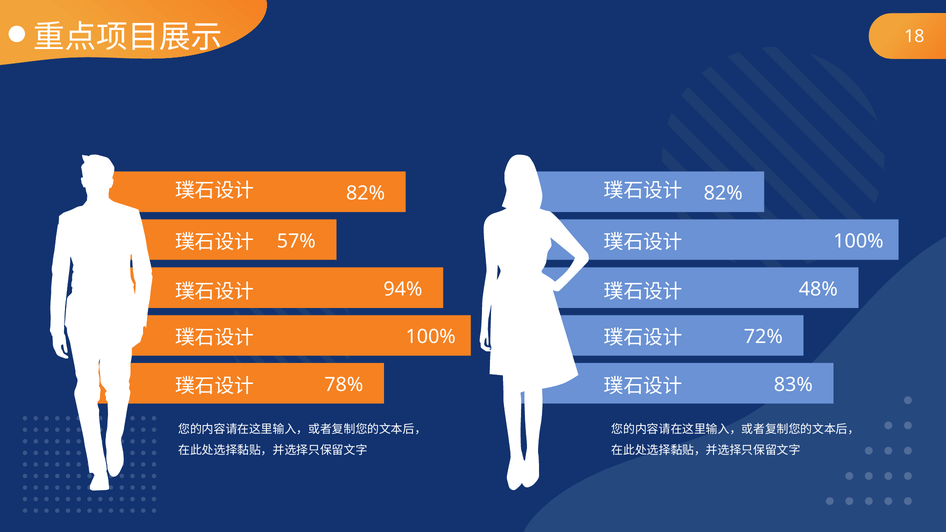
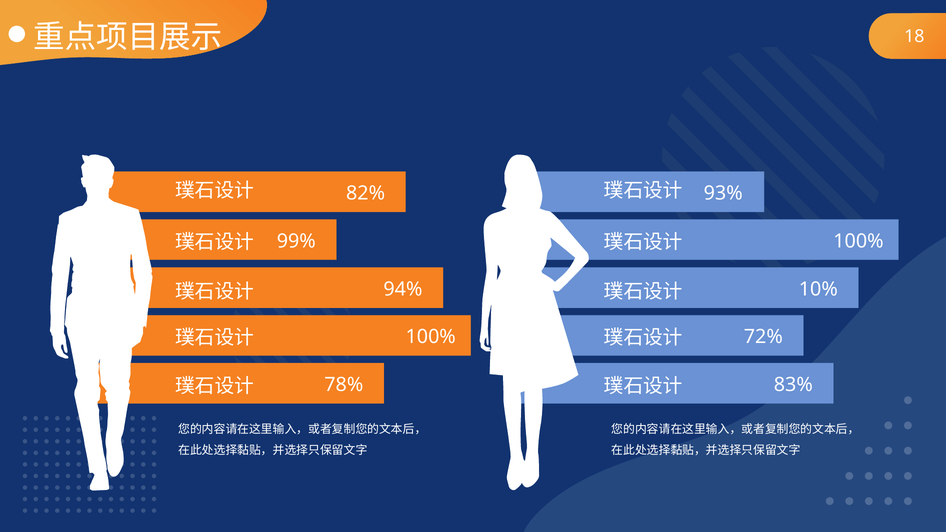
82%: 82% -> 93% (723, 193)
57%: 57% -> 99% (296, 241)
48%: 48% -> 10% (818, 289)
